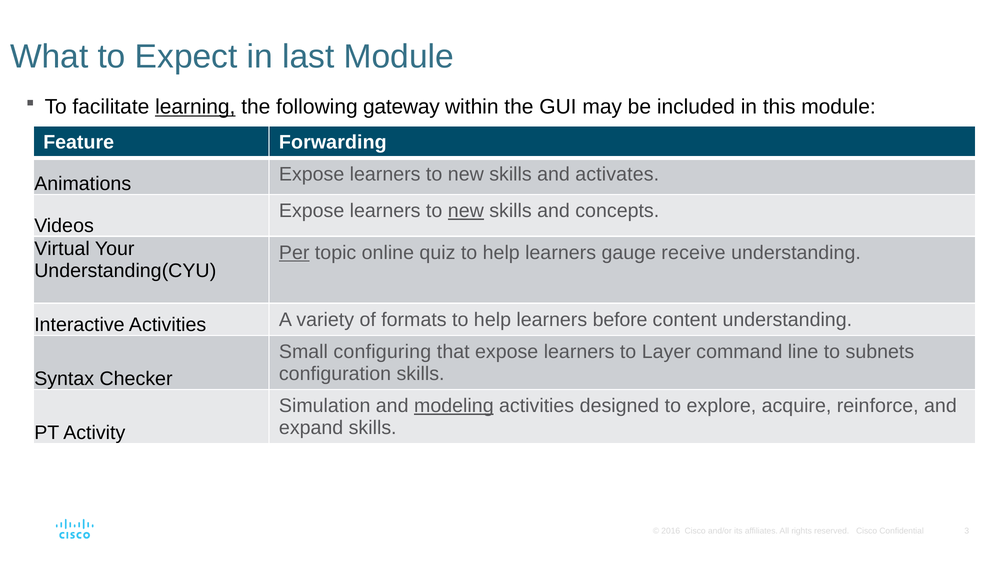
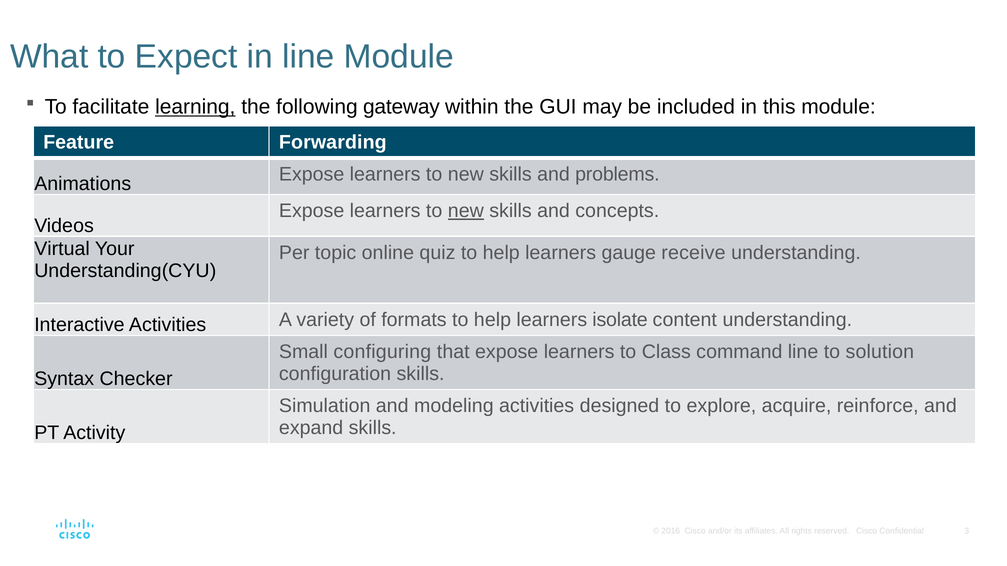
in last: last -> line (308, 57)
activates: activates -> problems (617, 175)
Per underline: present -> none (294, 253)
before: before -> isolate (620, 320)
Layer: Layer -> Class (666, 352)
subnets: subnets -> solution (880, 352)
modeling underline: present -> none (454, 406)
